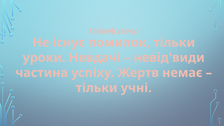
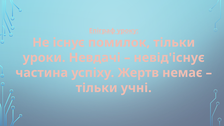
невід'види: невід'види -> невід'існує (169, 58)
